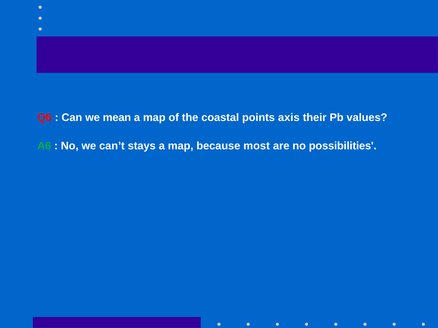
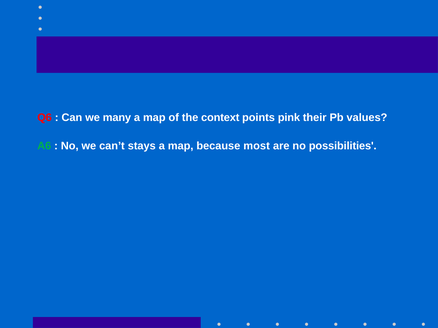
mean: mean -> many (117, 118)
coastal: coastal -> context (220, 118)
axis: axis -> pink (289, 118)
